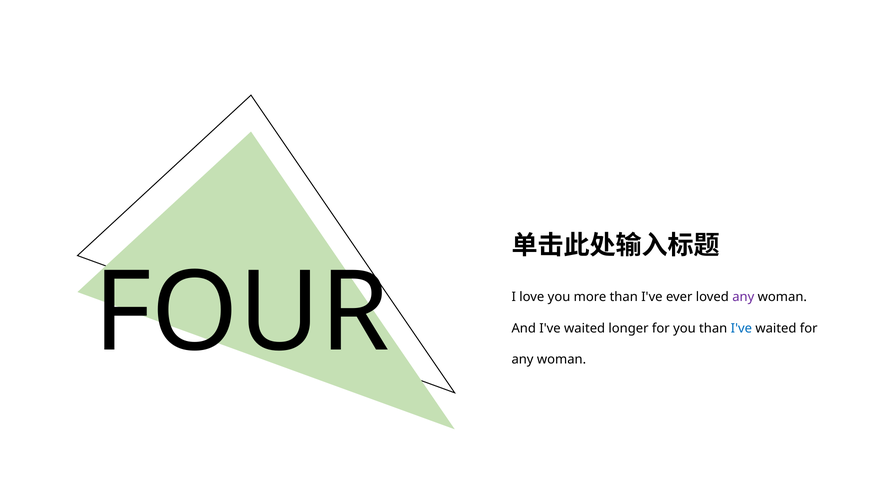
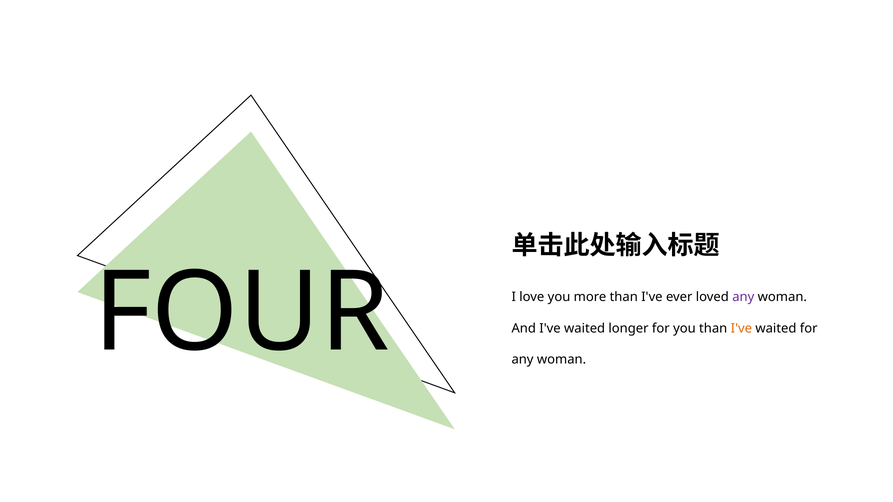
I've colour: blue -> orange (741, 328)
